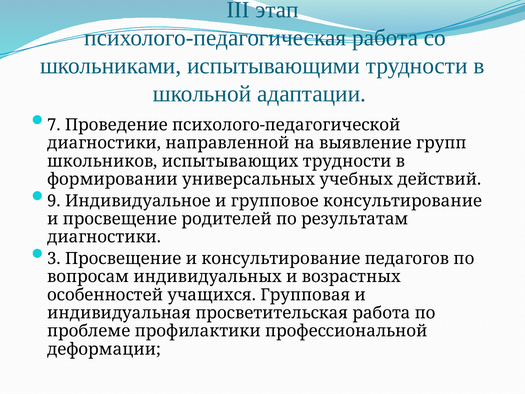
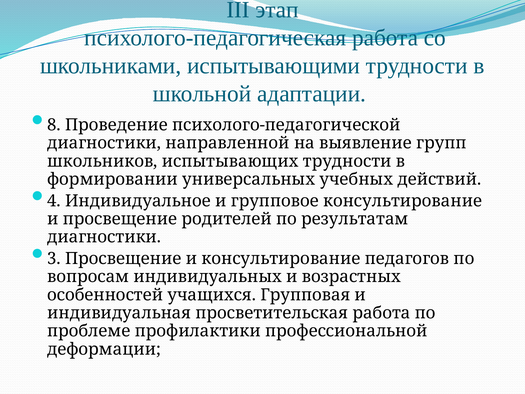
7: 7 -> 8 (54, 125)
9: 9 -> 4 (54, 201)
